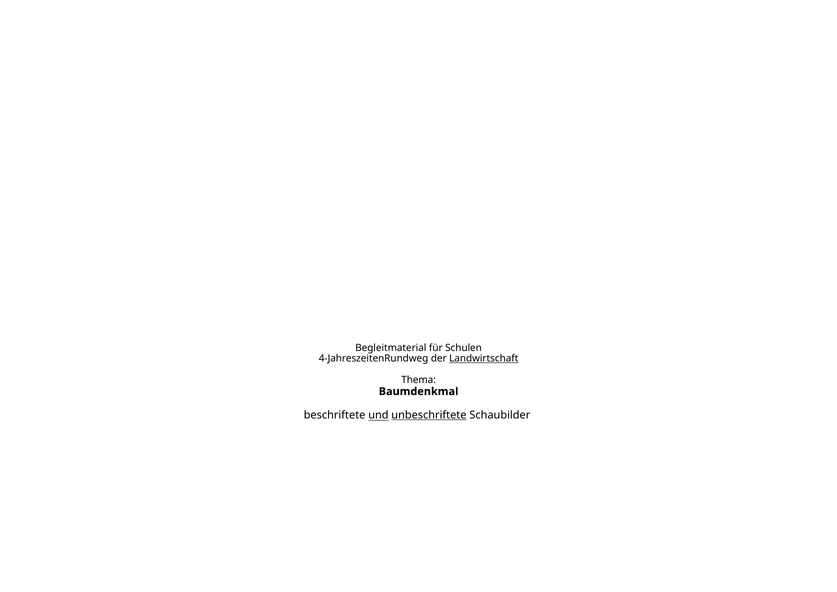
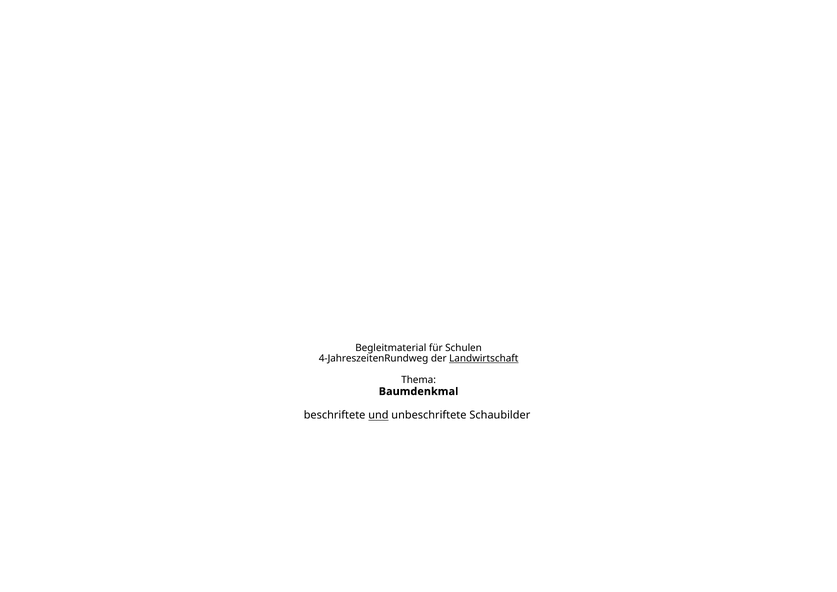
unbeschriftete underline: present -> none (429, 415)
